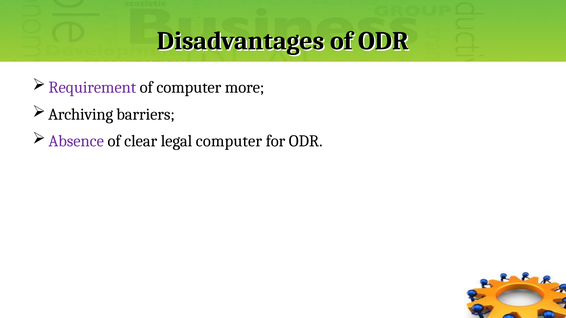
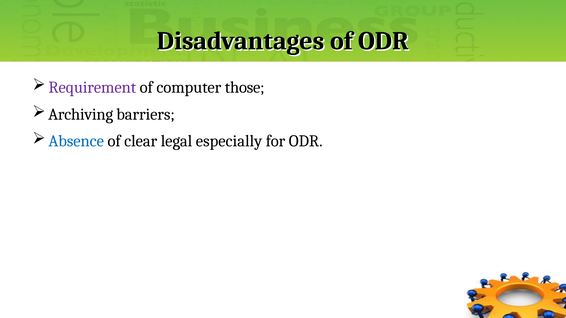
more: more -> those (245, 87)
Absence colour: purple -> blue (76, 141)
legal computer: computer -> especially (229, 141)
